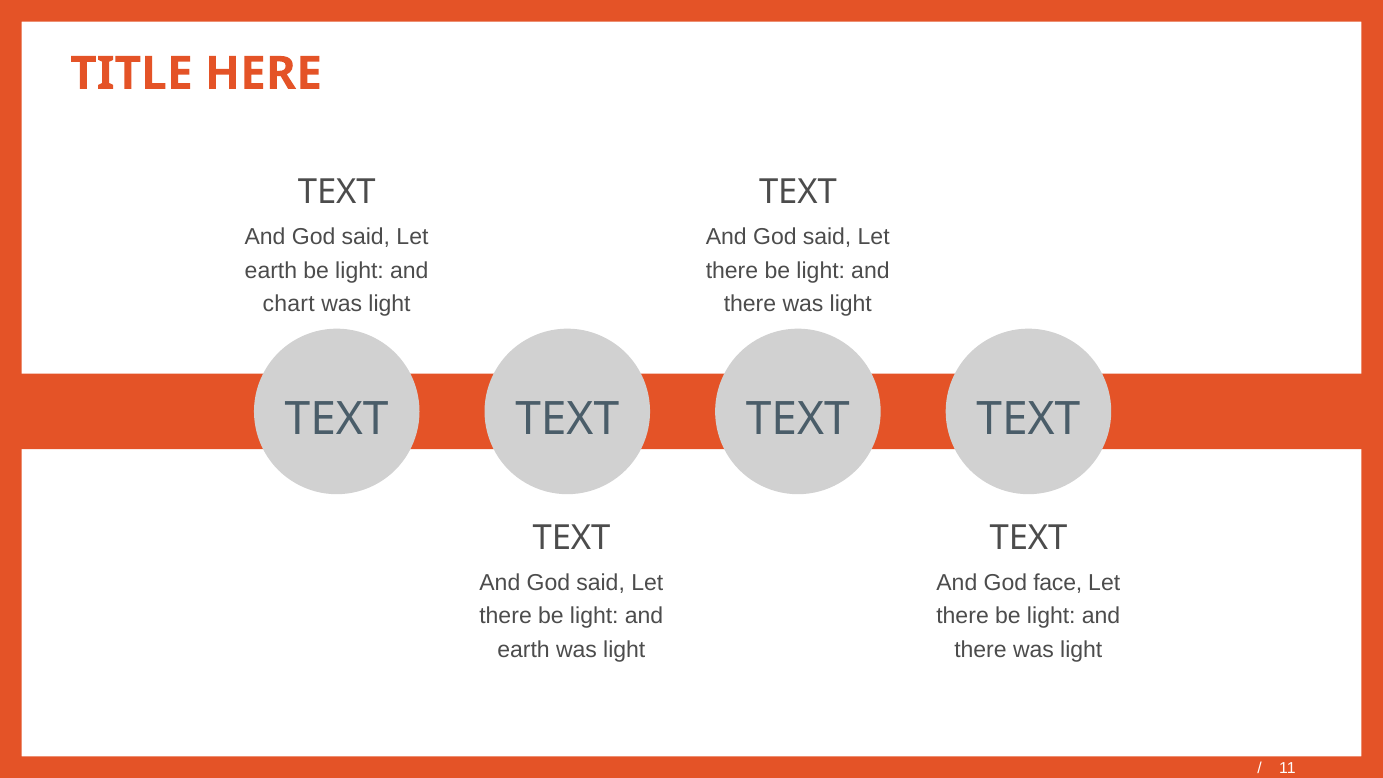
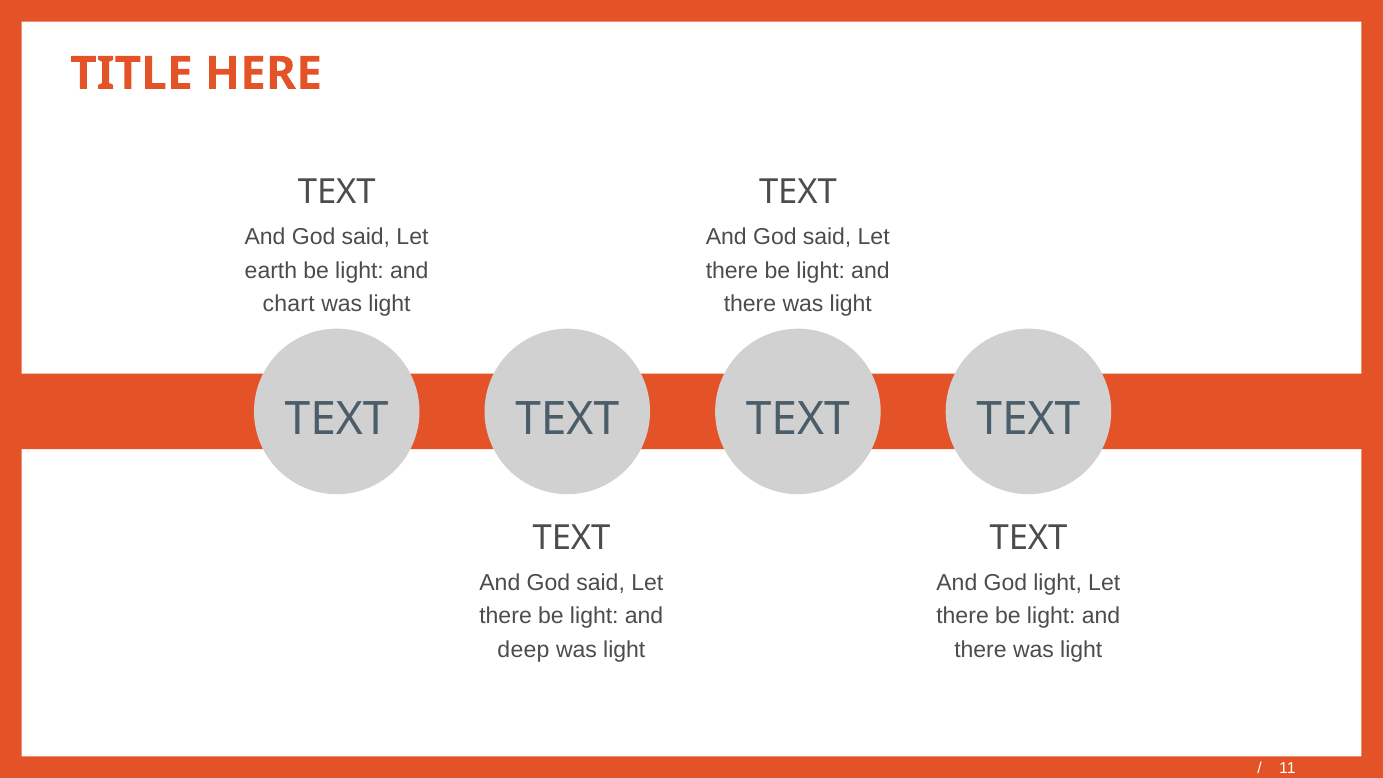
God face: face -> light (1058, 583)
earth: earth -> deep (523, 649)
